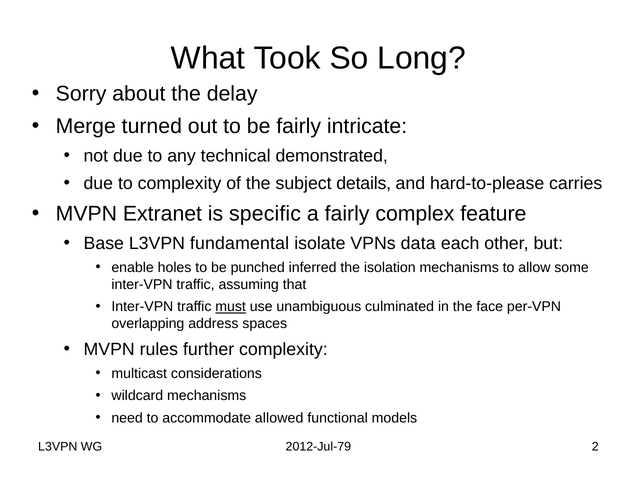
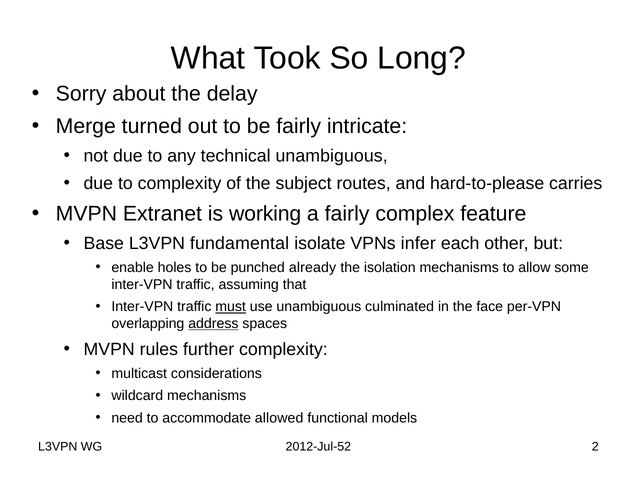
technical demonstrated: demonstrated -> unambiguous (332, 156)
details: details -> routes (364, 183)
specific: specific -> working (265, 214)
data: data -> infer (418, 243)
inferred: inferred -> already (313, 267)
address underline: none -> present (213, 324)
2012-Jul-79: 2012-Jul-79 -> 2012-Jul-52 (318, 447)
